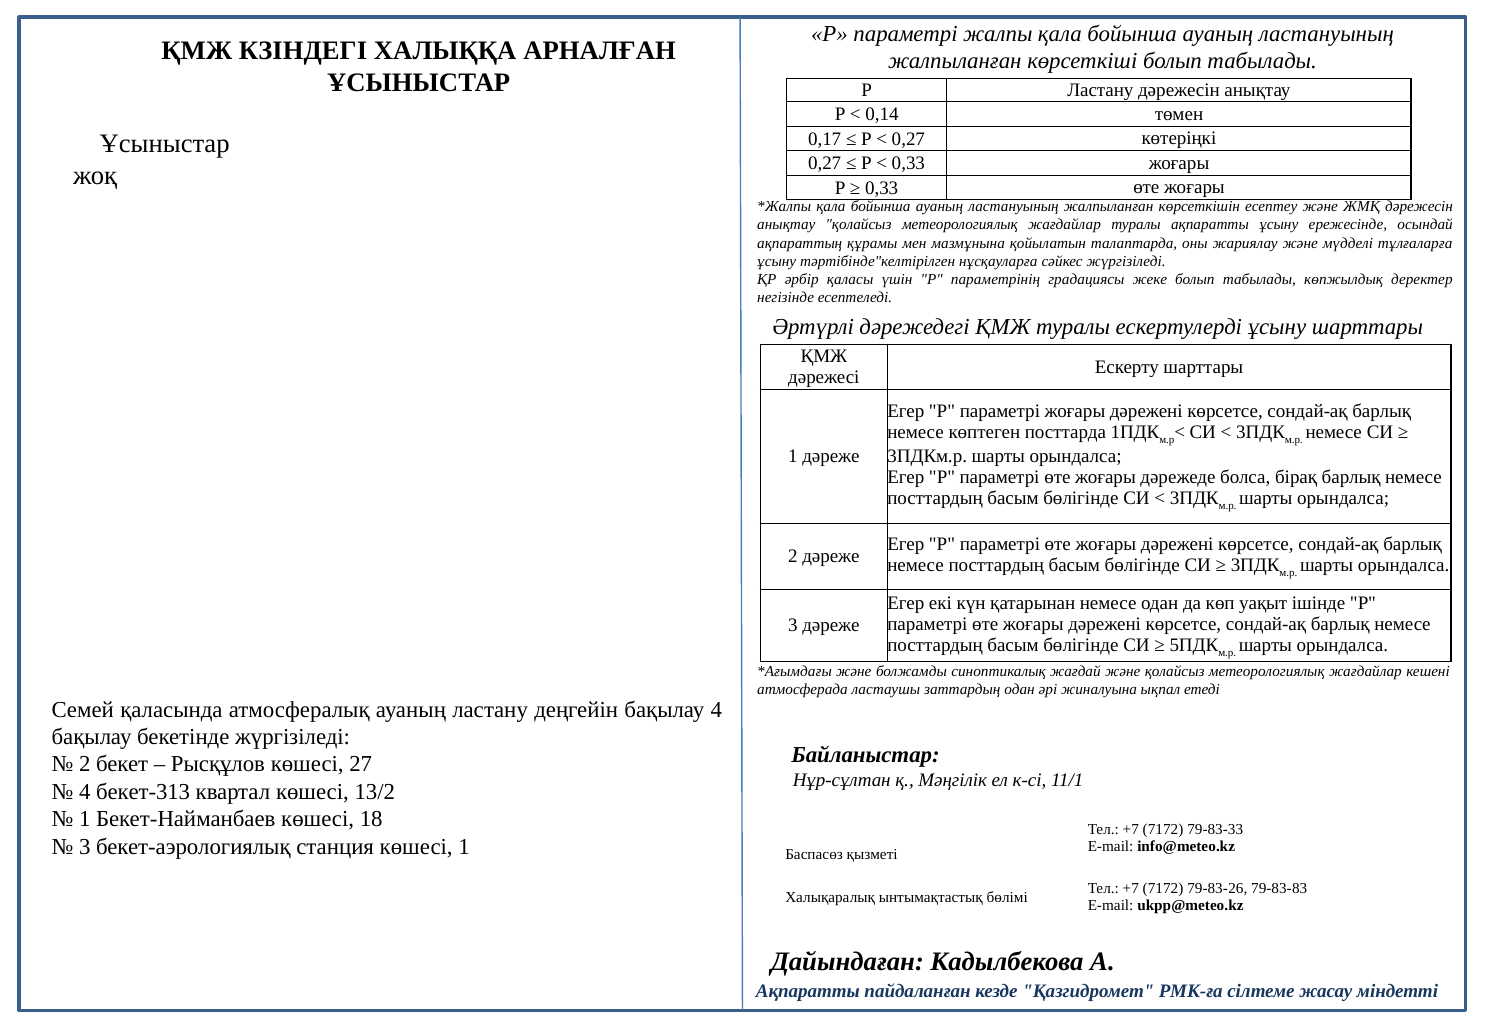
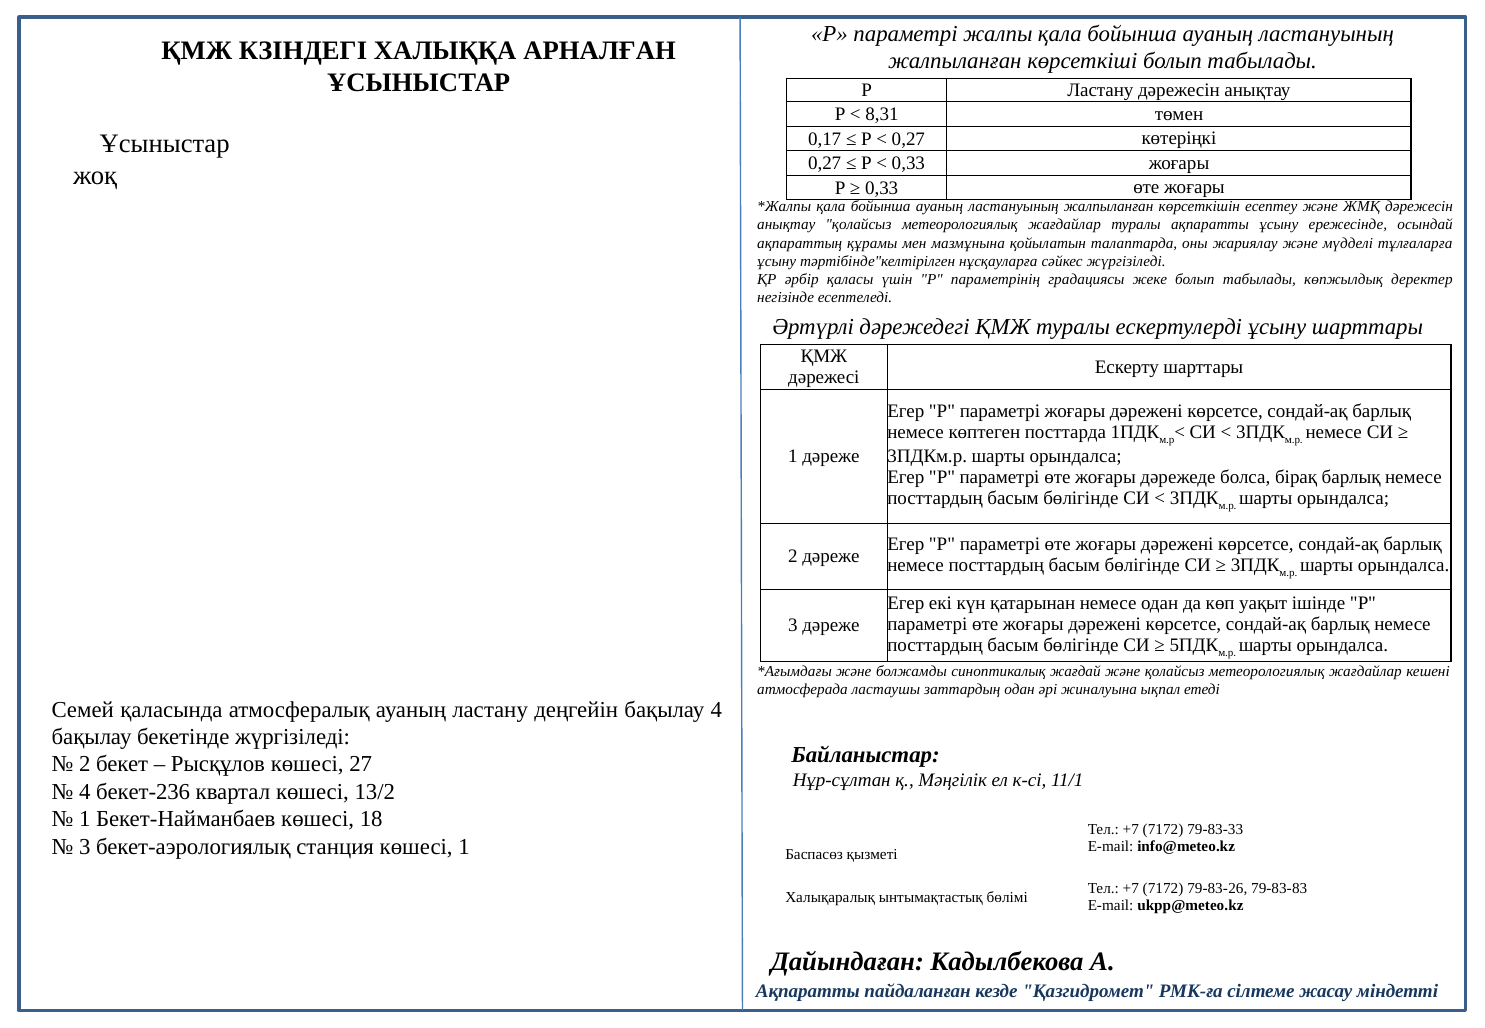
0,14: 0,14 -> 8,31 (882, 115)
бекет-313: бекет-313 -> бекет-236 (143, 792)
